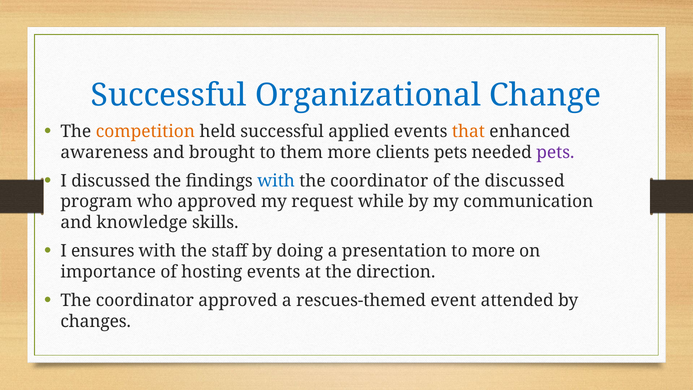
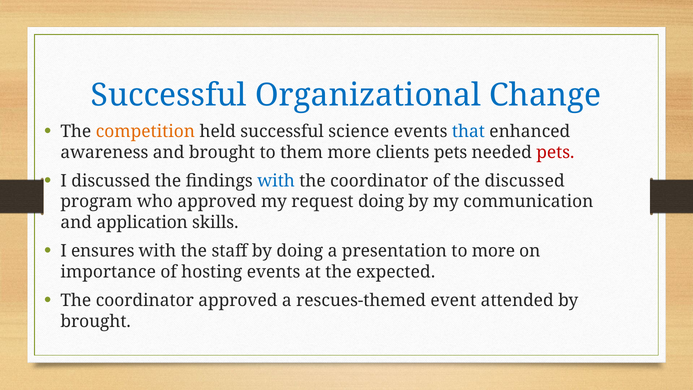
applied: applied -> science (359, 132)
that colour: orange -> blue (468, 132)
pets colour: purple -> red (555, 152)
request while: while -> doing (381, 202)
knowledge: knowledge -> application (142, 222)
direction: direction -> expected (396, 272)
changes: changes -> brought (96, 321)
